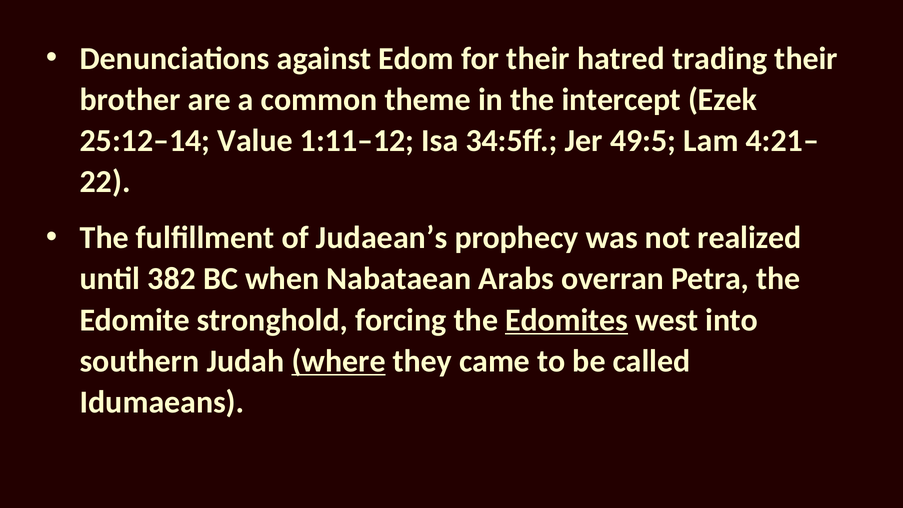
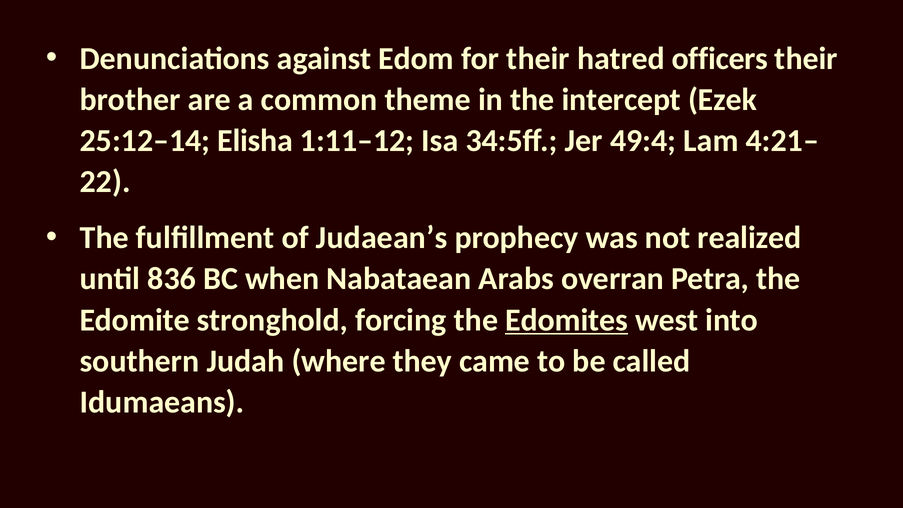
trading: trading -> officers (720, 59)
Value: Value -> Elisha (255, 141)
49:5: 49:5 -> 49:4 (643, 141)
382: 382 -> 836 (172, 279)
where underline: present -> none (339, 361)
